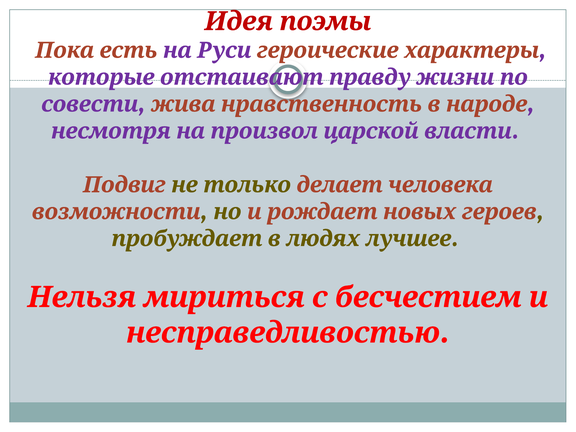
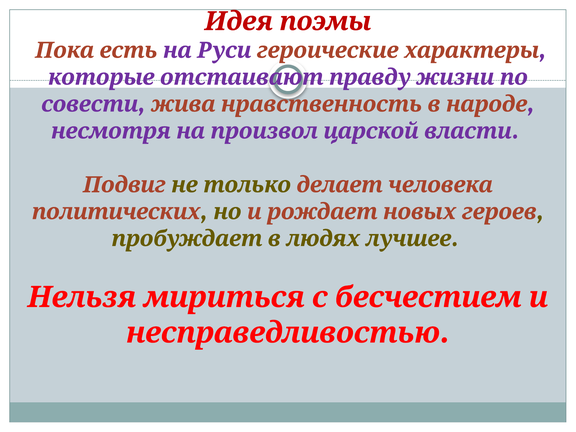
возможности: возможности -> политических (116, 212)
